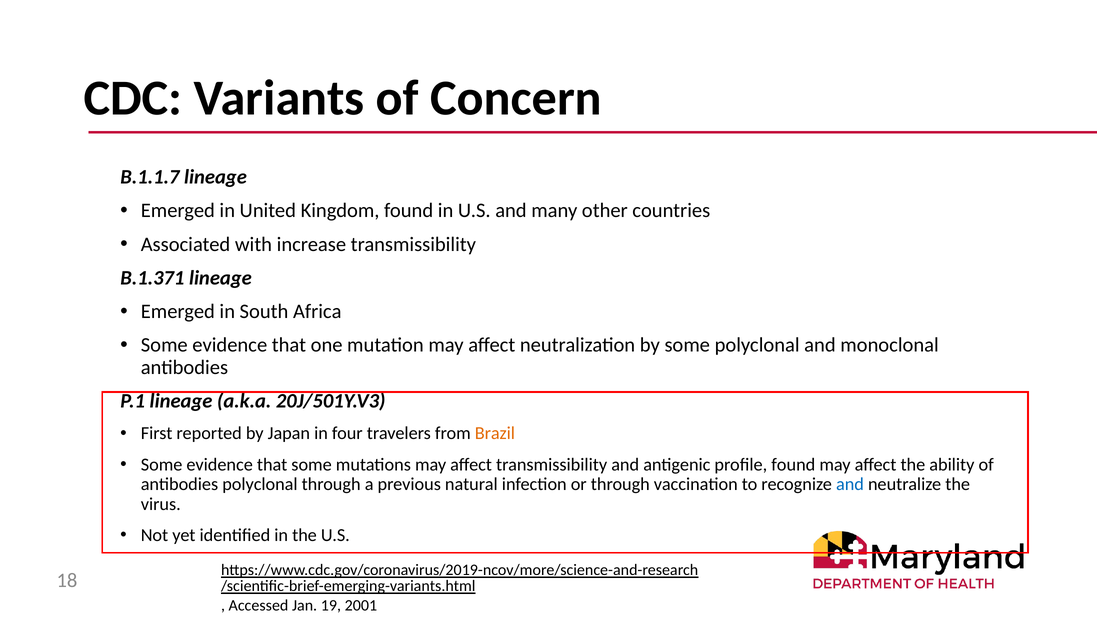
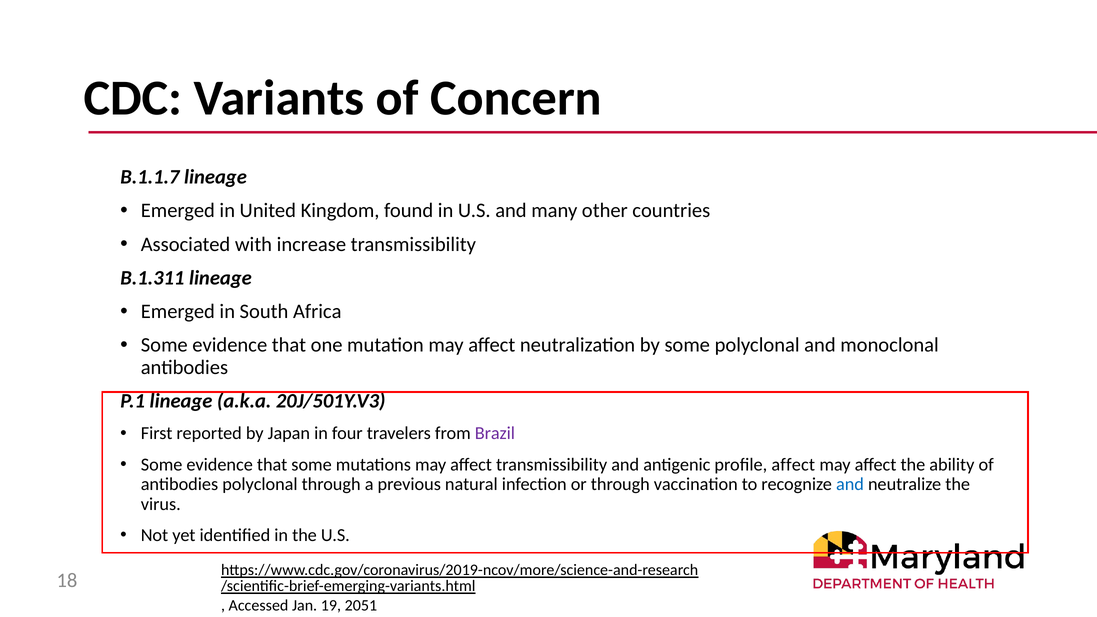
B.1.371: B.1.371 -> B.1.311 (152, 278)
Brazil colour: orange -> purple (495, 433)
profile found: found -> affect (793, 465)
2001: 2001 -> 2051 (361, 606)
